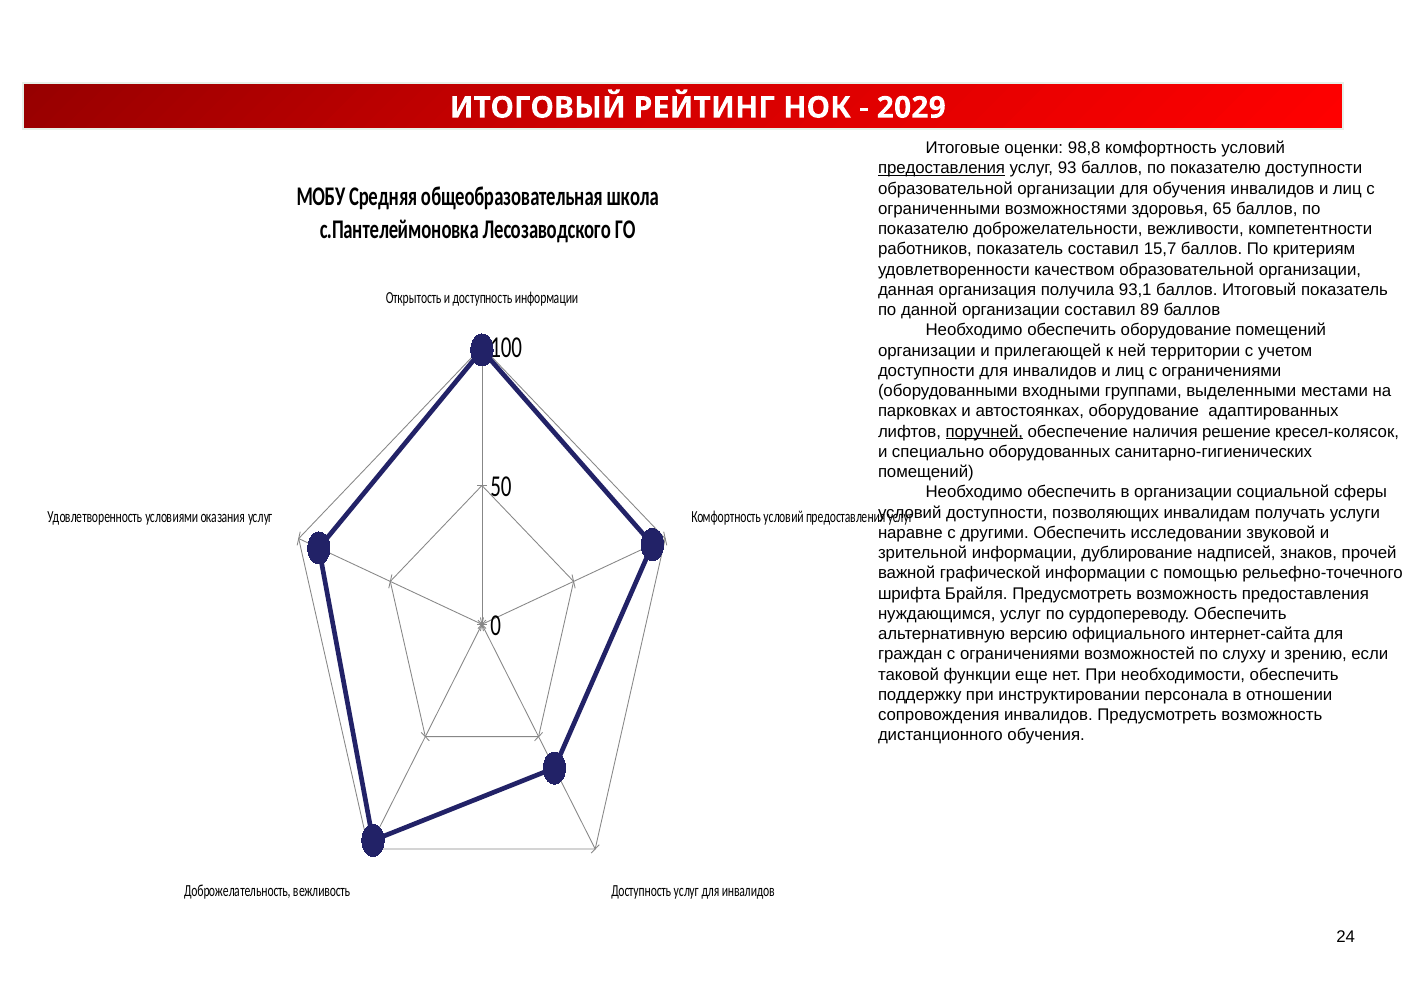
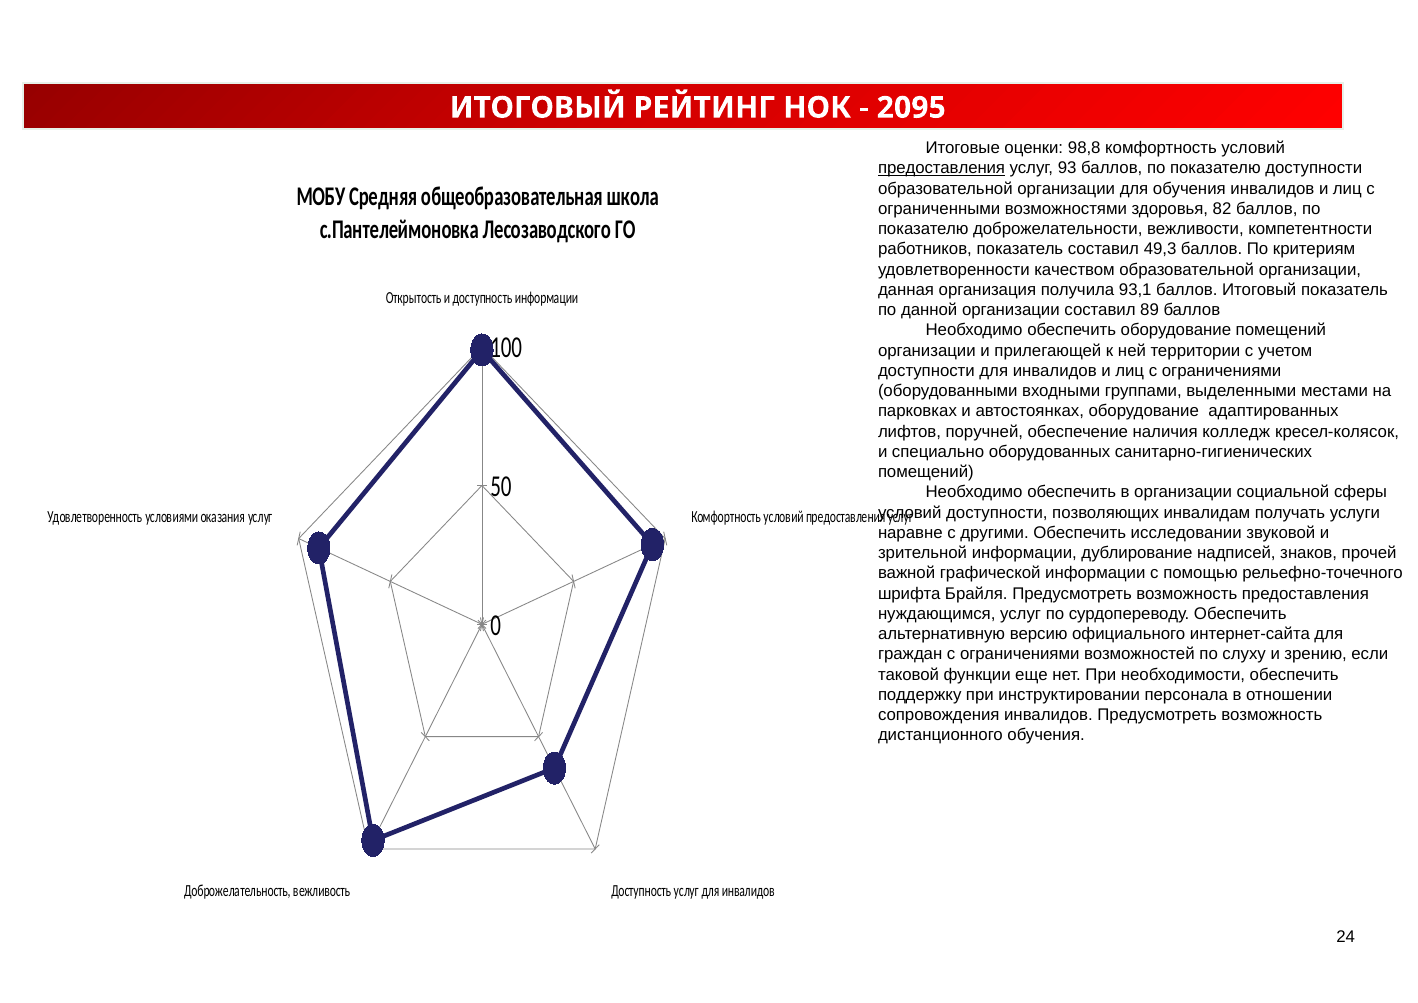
2029: 2029 -> 2095 (911, 108)
65: 65 -> 82 (1222, 209)
15,7: 15,7 -> 49,3 (1160, 249)
поручней underline: present -> none (984, 431)
решение: решение -> колледж (1236, 431)
